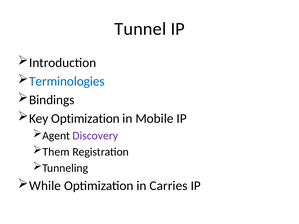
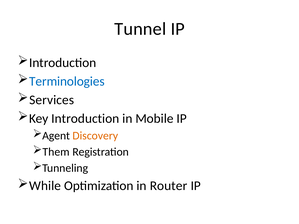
Bindings: Bindings -> Services (52, 100)
Key Optimization: Optimization -> Introduction (85, 119)
Discovery colour: purple -> orange (95, 136)
Carries: Carries -> Router (169, 186)
